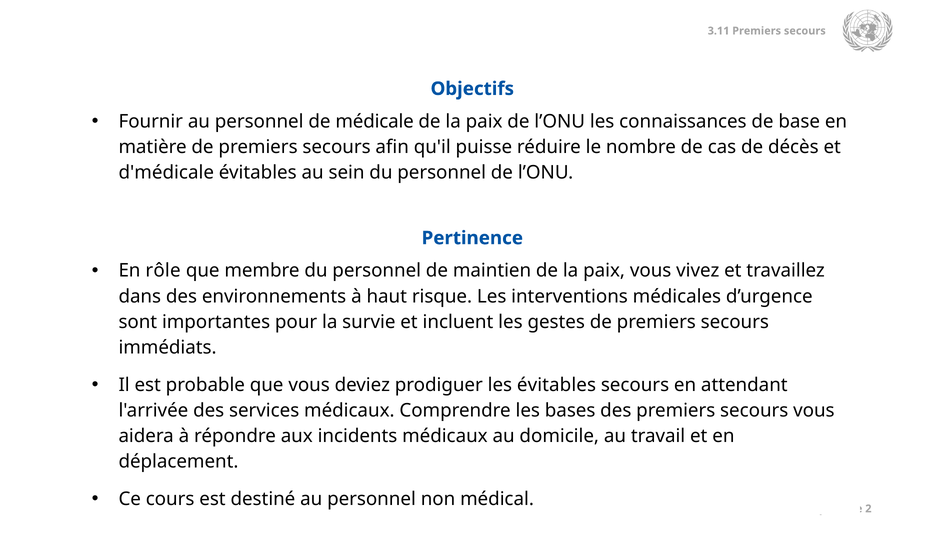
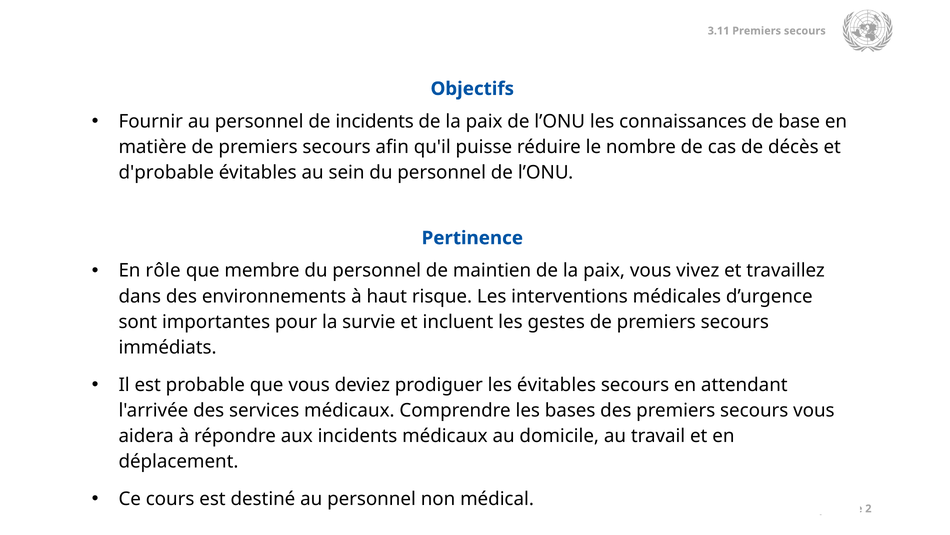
de médicale: médicale -> incidents (375, 121)
d'médicale: d'médicale -> d'probable (166, 172)
